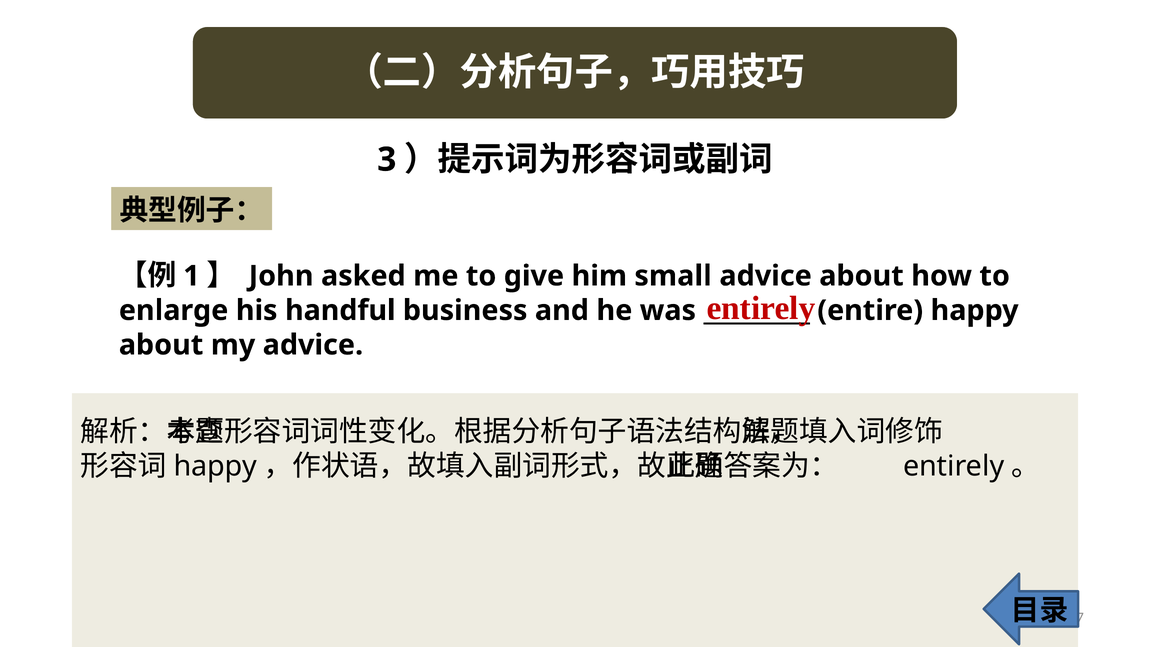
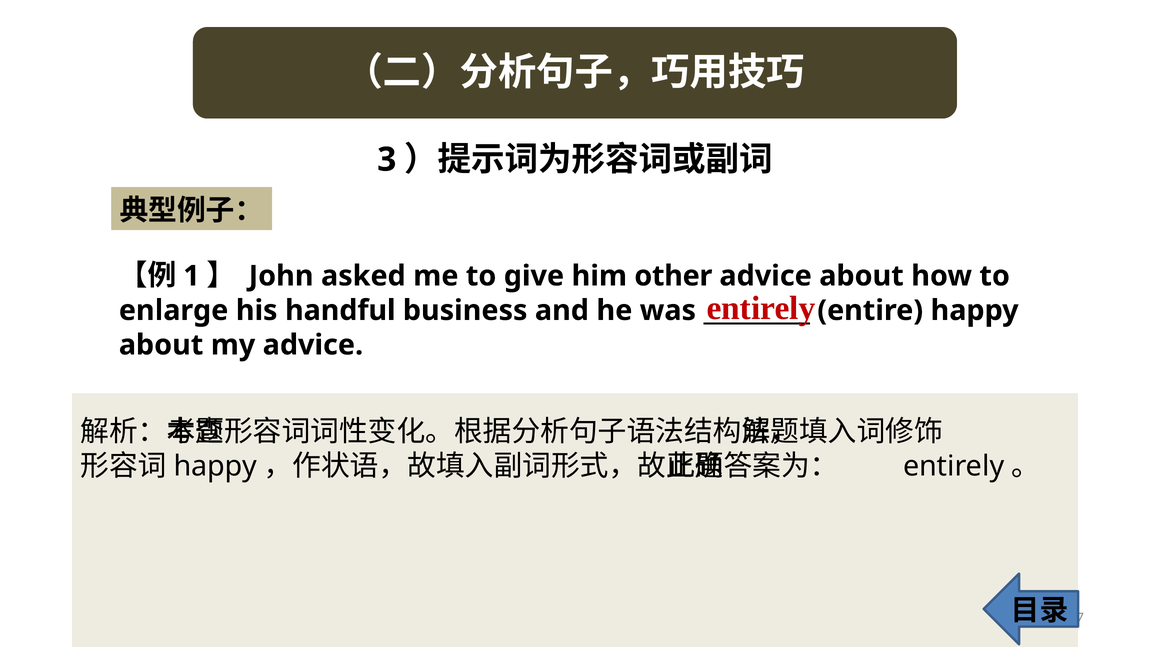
small: small -> other (673, 276)
